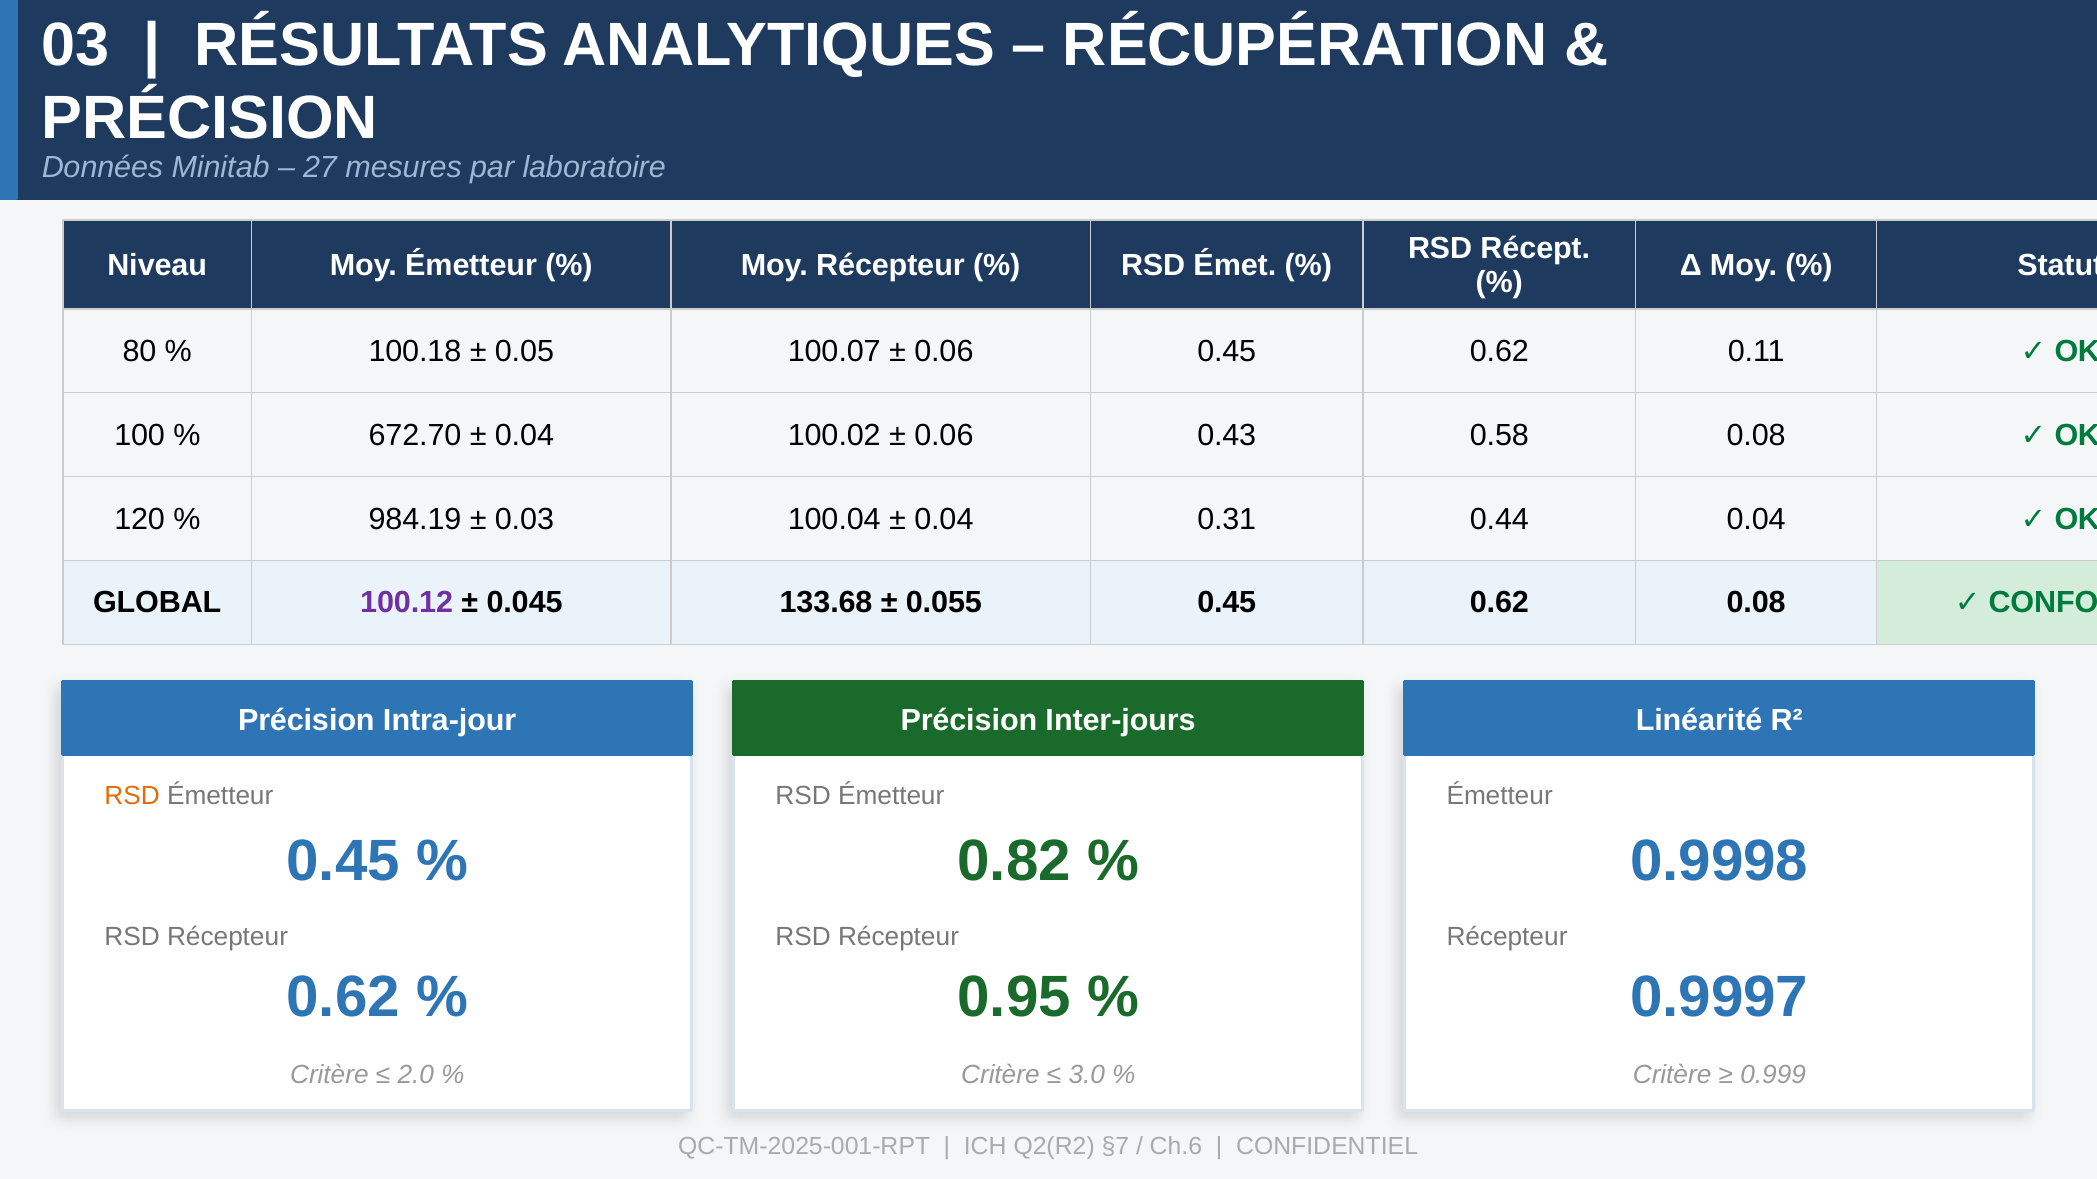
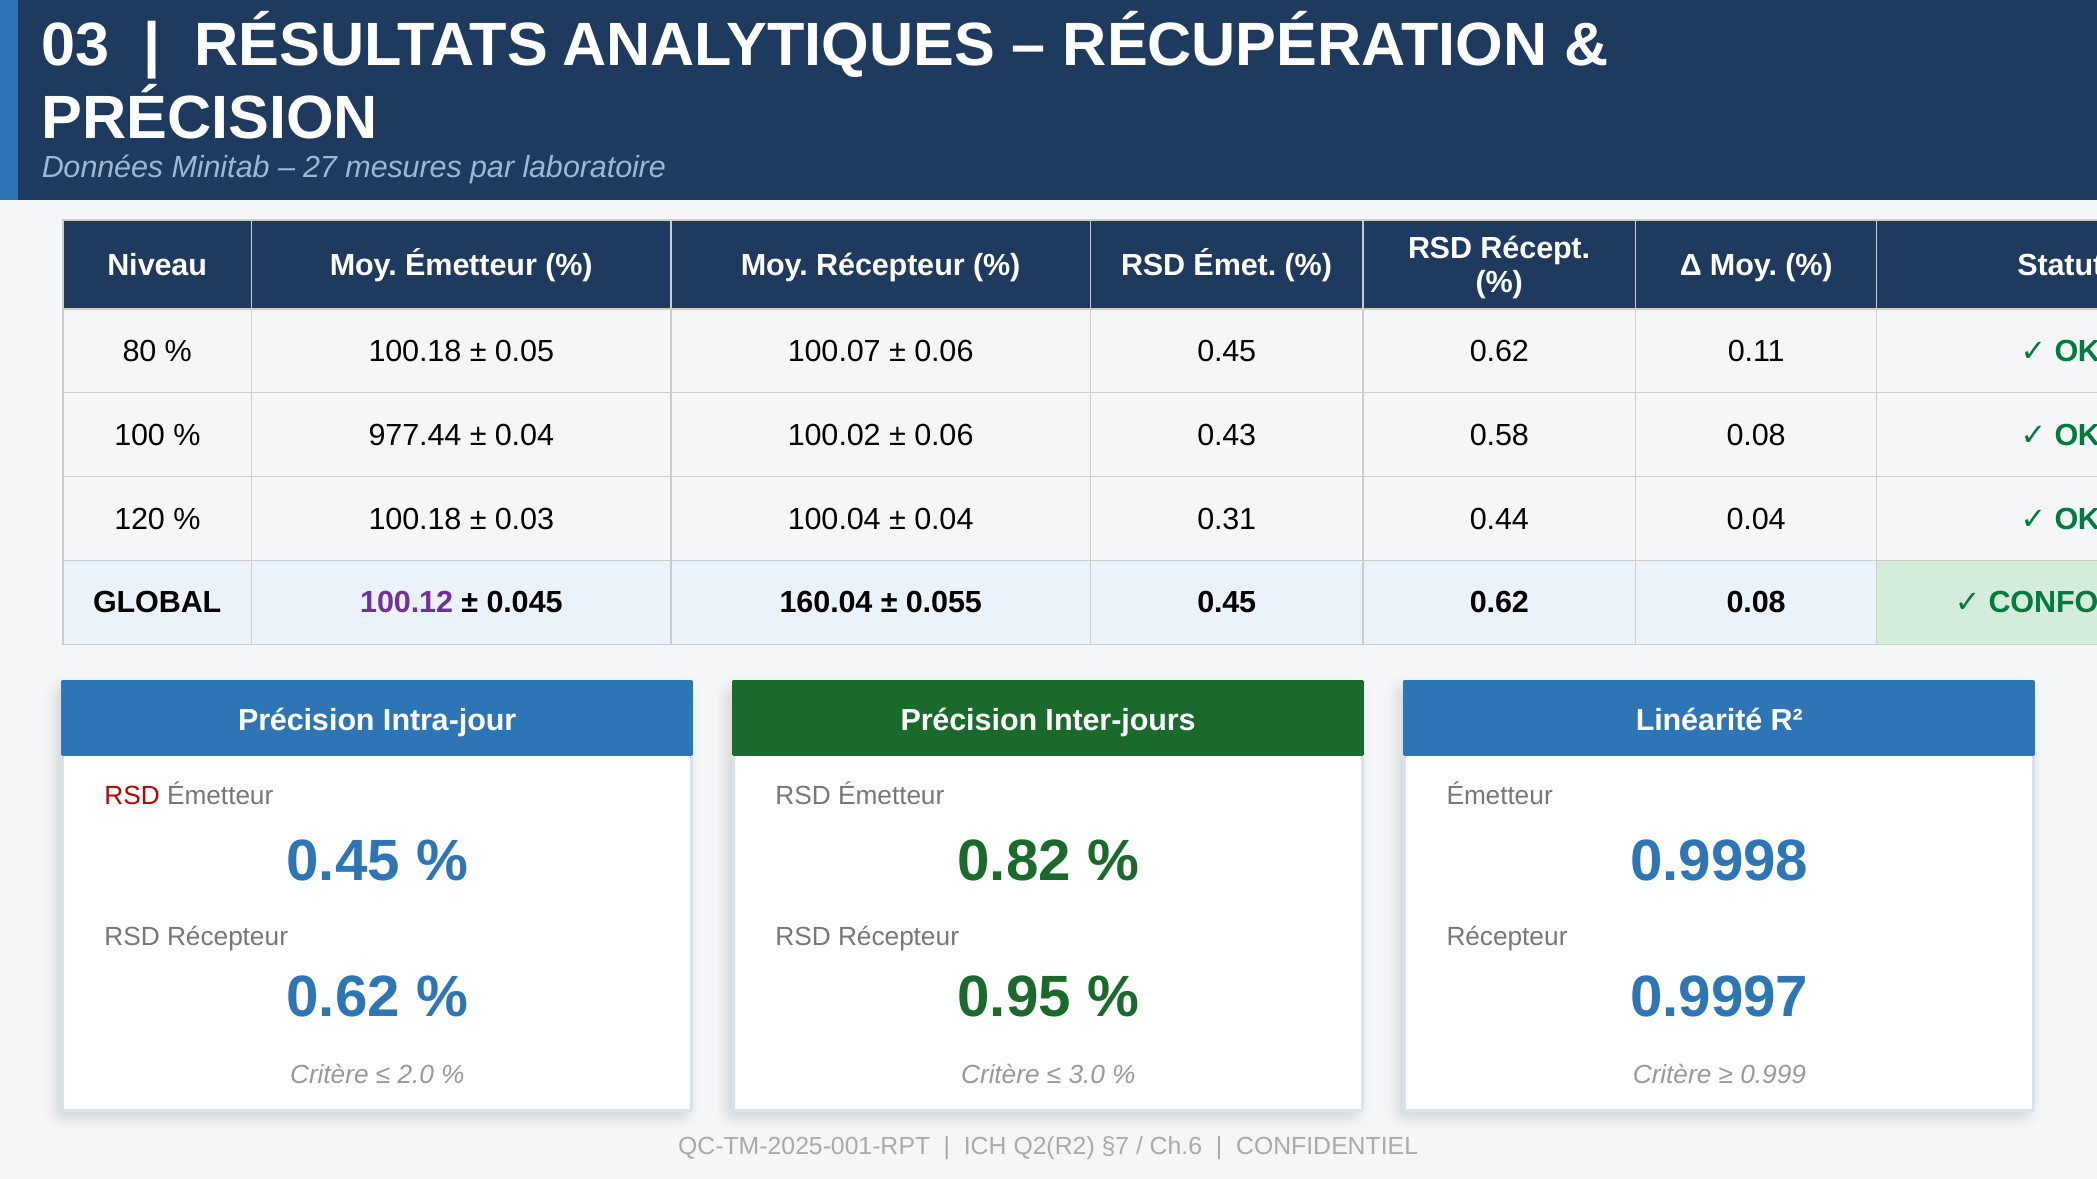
672.70: 672.70 -> 977.44 (415, 435)
984.19: 984.19 -> 100.18 (415, 519)
133.68: 133.68 -> 160.04 (826, 603)
RSD colour: orange -> red (132, 797)
